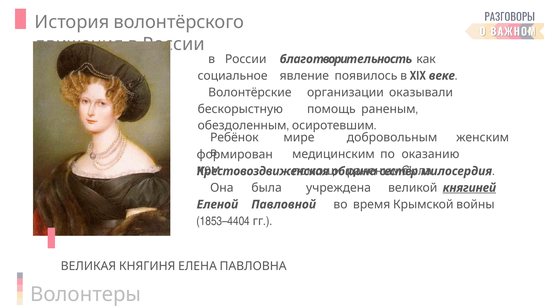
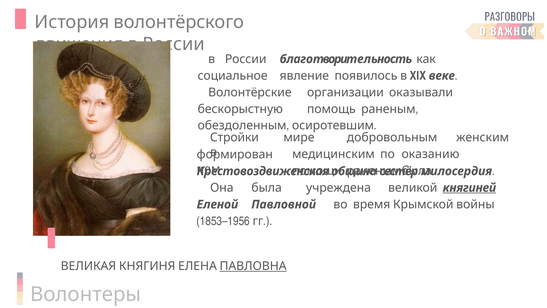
Ребёнок: Ребёнок -> Стройки (234, 137)
1853–4404: 1853–4404 -> 1853–1956 (223, 221)
ПАВЛОВНА underline: none -> present (253, 266)
